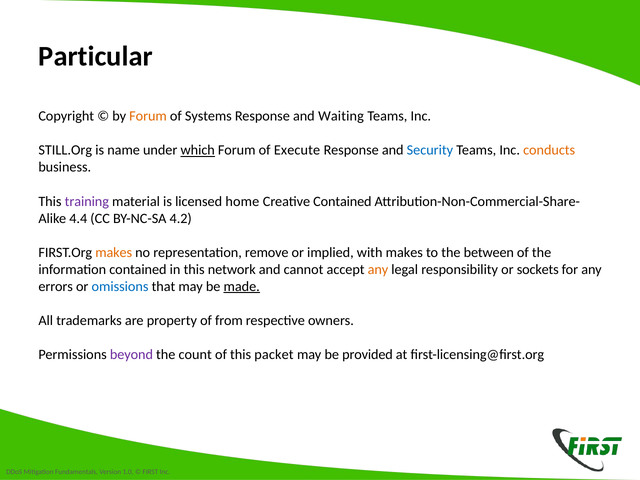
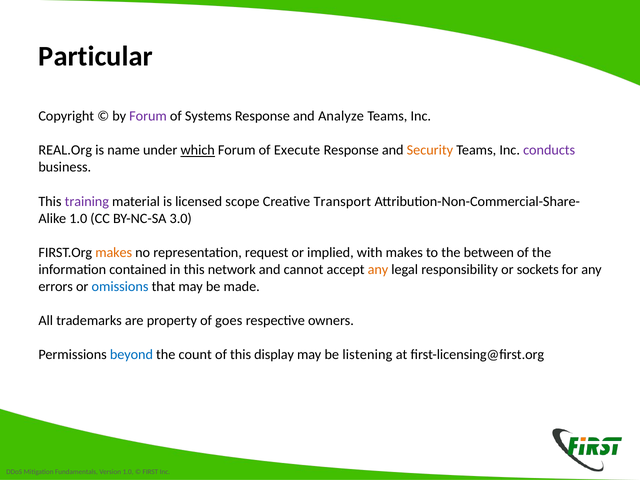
Forum colour: orange -> purple (148, 116)
Waiting: Waiting -> Analyze (341, 116)
STILL.Org: STILL.Org -> REAL.Org (65, 150)
Security colour: blue -> orange (430, 150)
conducts colour: orange -> purple (549, 150)
home: home -> scope (242, 201)
Creative Contained: Contained -> Transport (342, 201)
4.4: 4.4 -> 1.0 (78, 218)
4.2: 4.2 -> 3.0 (181, 218)
remove: remove -> request (267, 252)
made underline: present -> none (242, 287)
from: from -> goes (229, 321)
beyond colour: purple -> blue (131, 355)
packet: packet -> display (274, 355)
provided: provided -> listening (367, 355)
